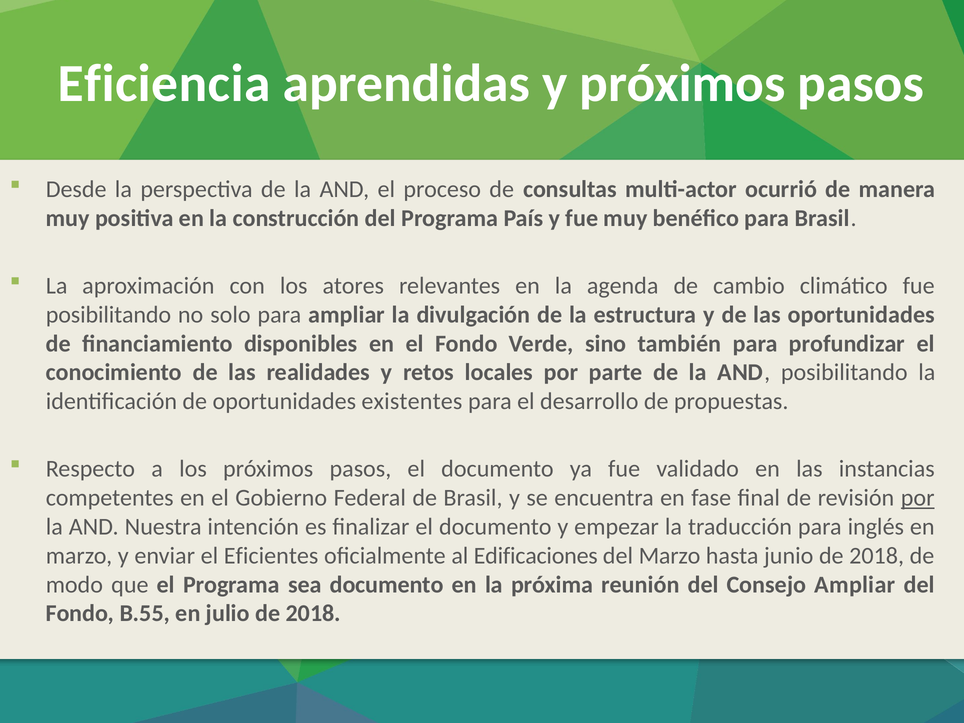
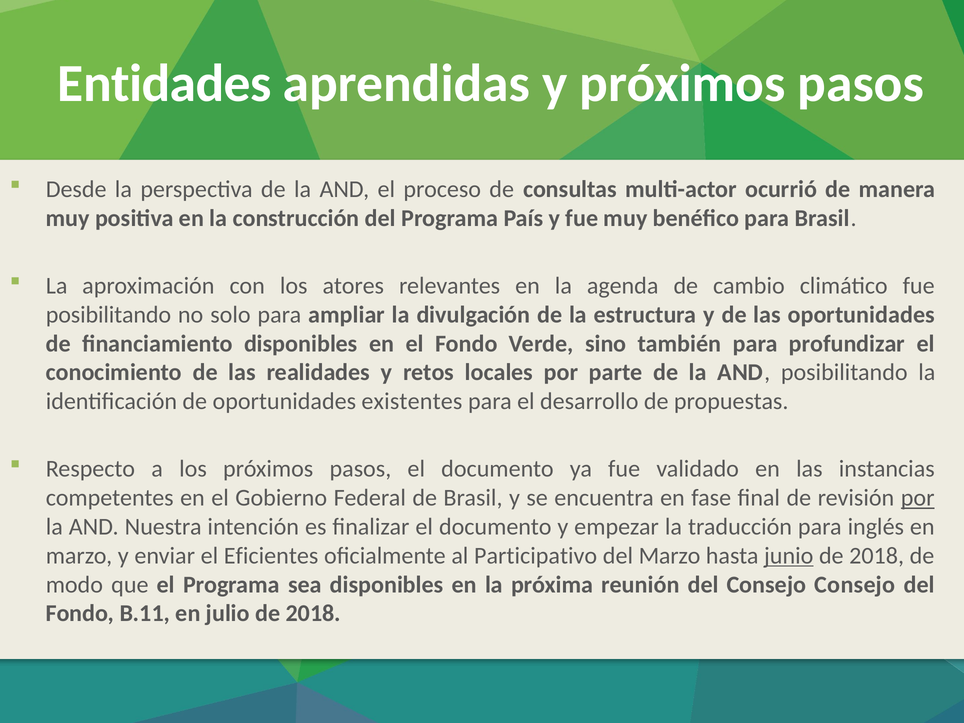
Eficiencia: Eficiencia -> Entidades (165, 84)
Edificaciones: Edificaciones -> Participativo (536, 556)
junio underline: none -> present (789, 556)
sea documento: documento -> disponibles (387, 585)
Consejo Ampliar: Ampliar -> Consejo (855, 585)
B.55: B.55 -> B.11 (145, 613)
